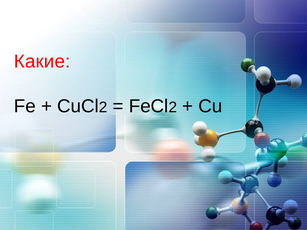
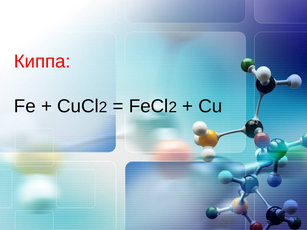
Какие: Какие -> Киппа (42, 61)
